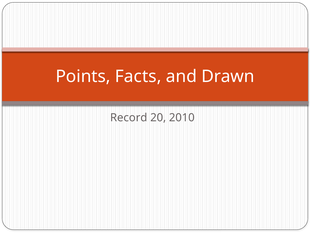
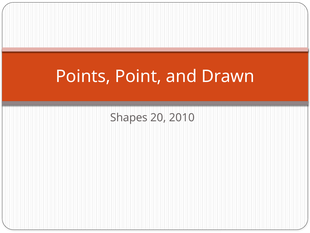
Facts: Facts -> Point (138, 76)
Record: Record -> Shapes (129, 118)
